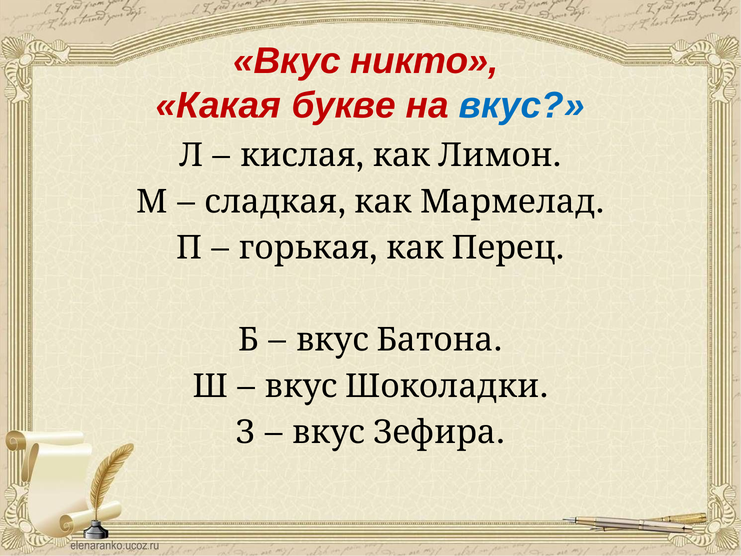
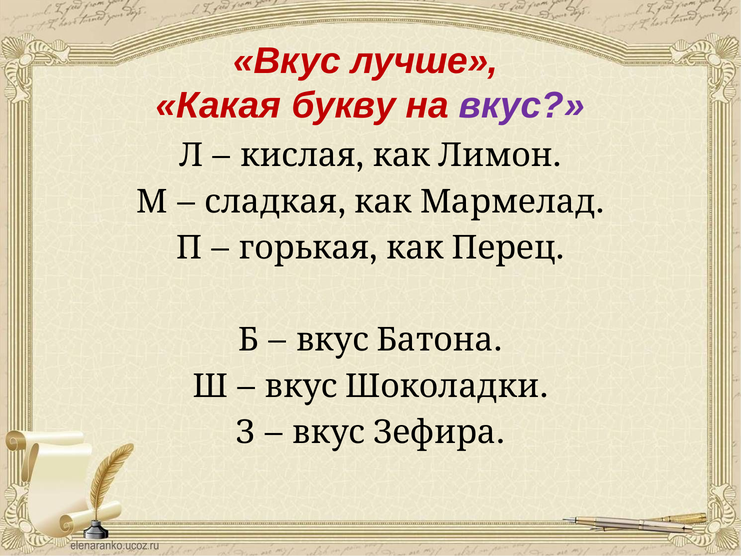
никто: никто -> лучше (424, 61)
букве: букве -> букву (344, 105)
вкус colour: blue -> purple (522, 105)
